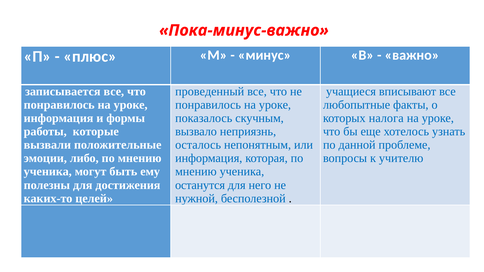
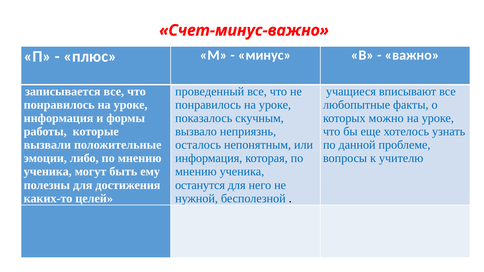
Пока-минус-важно: Пока-минус-важно -> Счет-минус-важно (244, 30)
налога: налога -> можно (386, 118)
